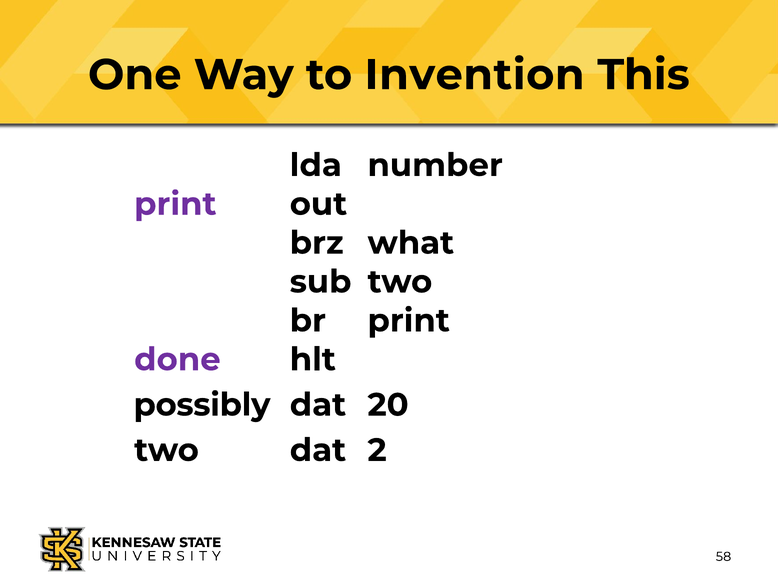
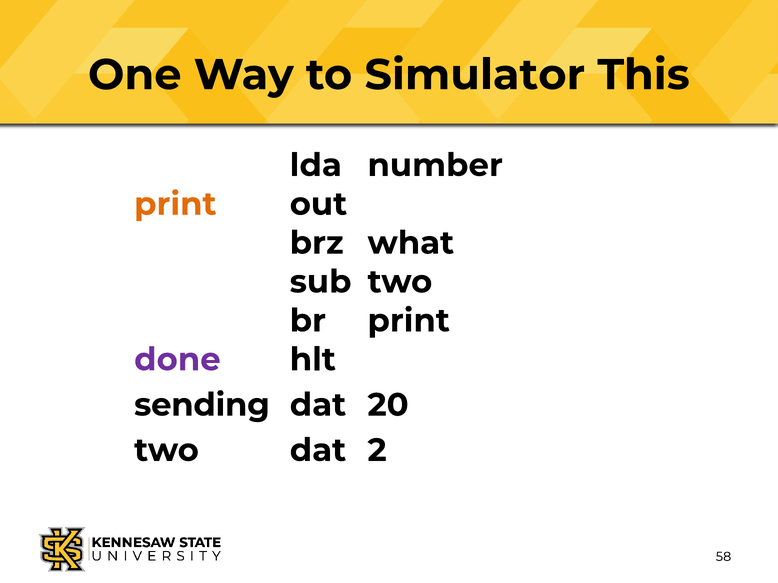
Invention: Invention -> Simulator (475, 75)
print colour: purple -> orange (175, 204)
possibly: possibly -> sending (202, 405)
